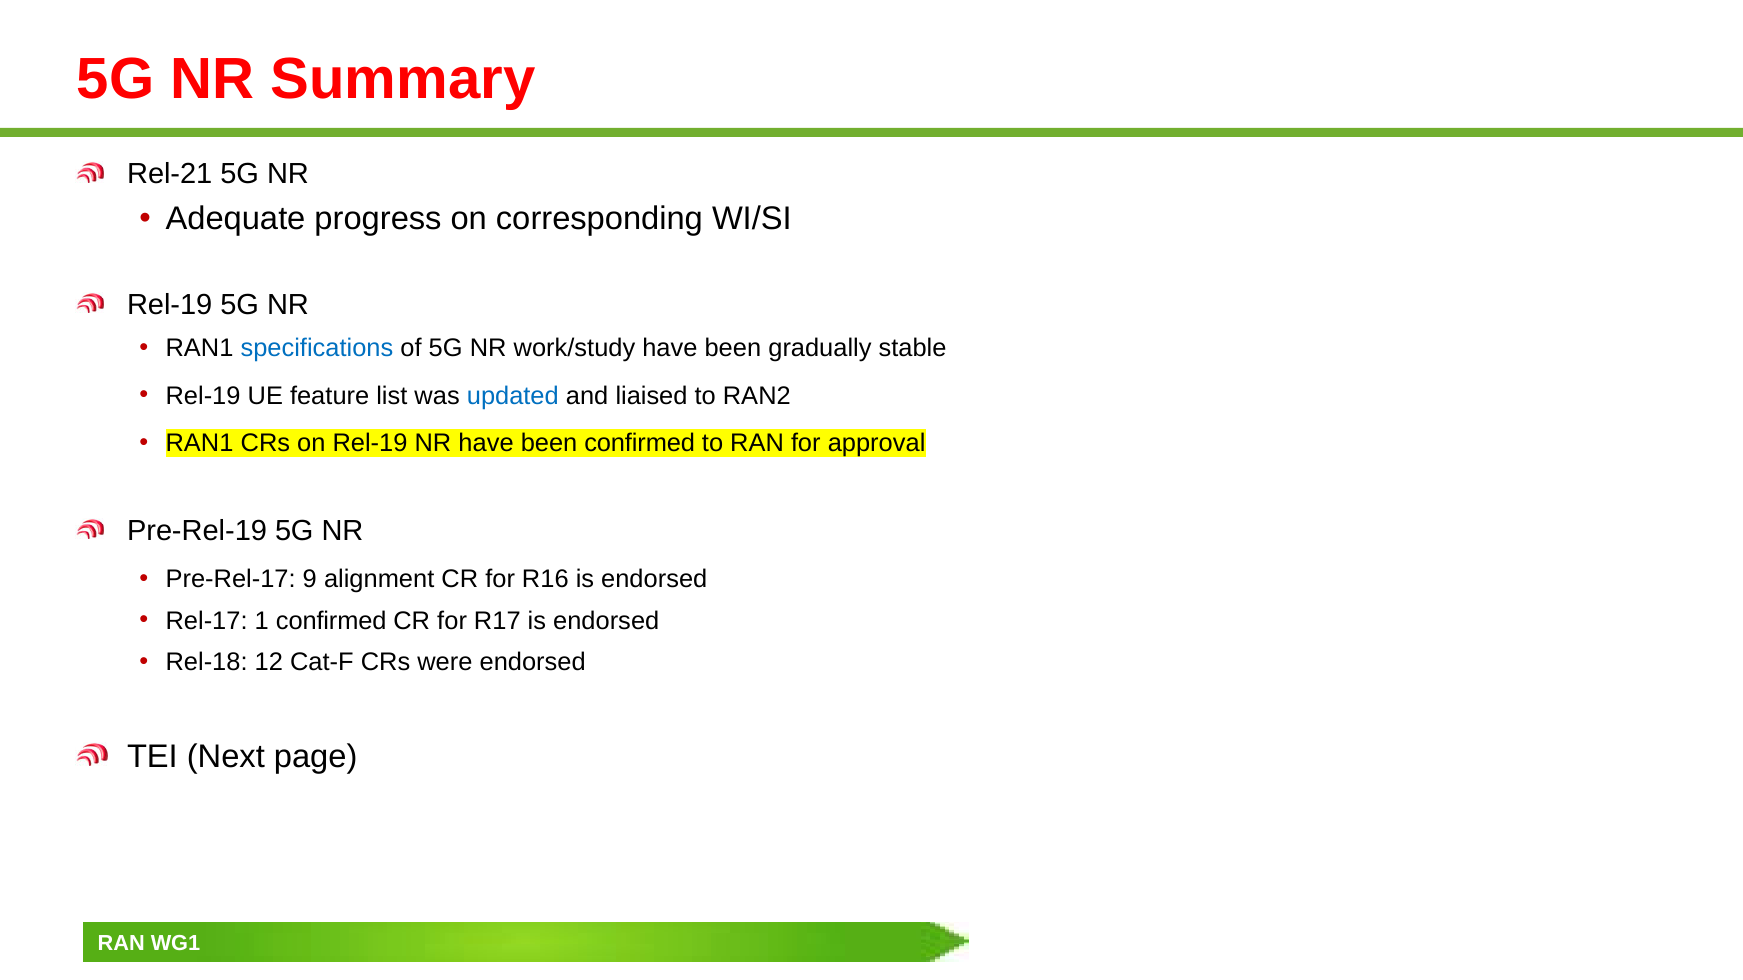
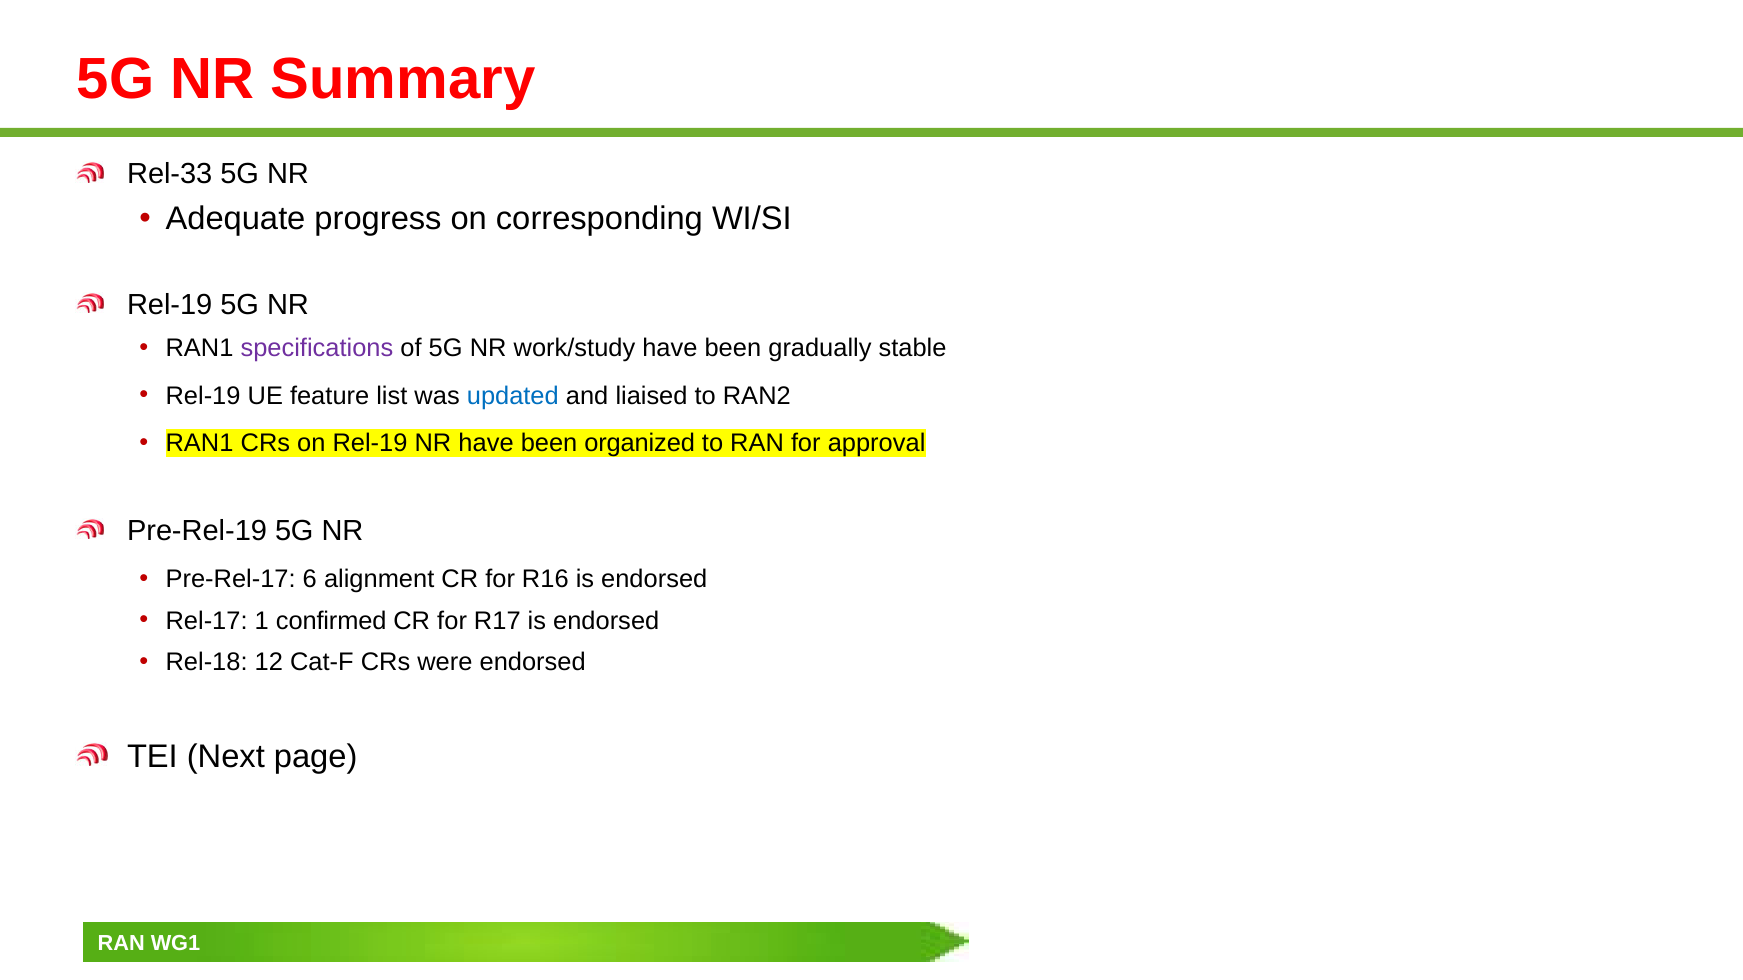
Rel-21: Rel-21 -> Rel-33 (170, 174)
specifications colour: blue -> purple (317, 349)
been confirmed: confirmed -> organized (640, 444)
9: 9 -> 6 (310, 580)
